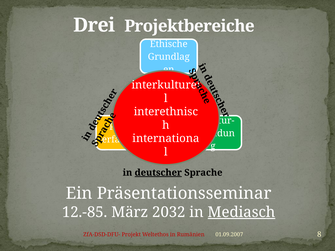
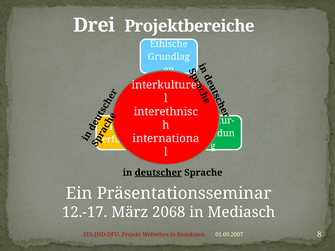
12.-85: 12.-85 -> 12.-17 (85, 212)
2032: 2032 -> 2068 (169, 212)
Mediasch underline: present -> none (241, 212)
